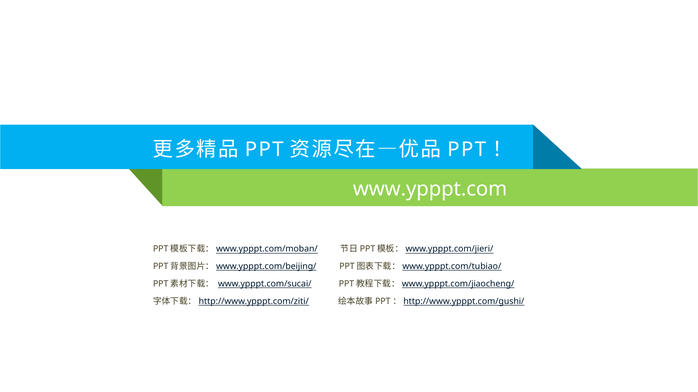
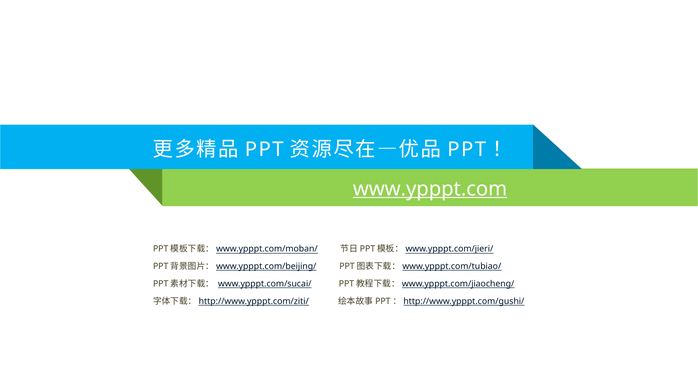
www.ypppt.com underline: none -> present (430, 189)
